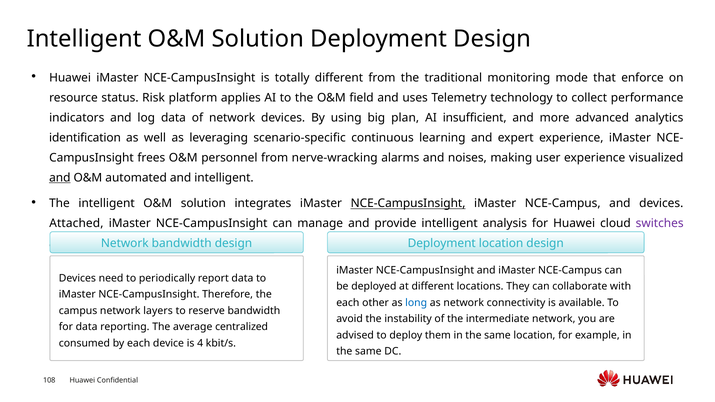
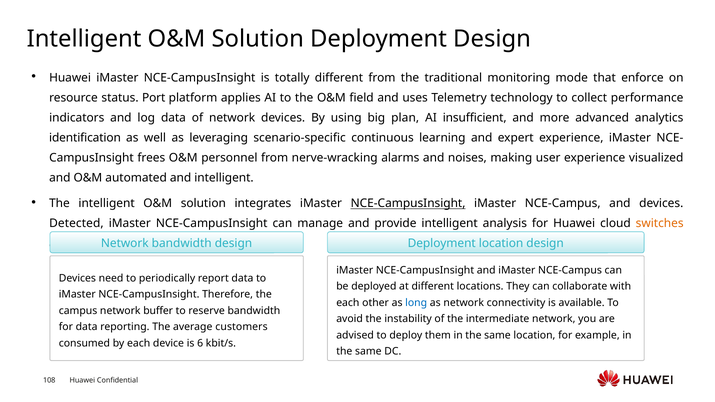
Risk: Risk -> Port (154, 98)
and underline: present -> none (60, 178)
Attached: Attached -> Detected (76, 224)
switches colour: purple -> orange (660, 224)
layers: layers -> buffer (158, 311)
centralized: centralized -> customers (241, 327)
4: 4 -> 6 (200, 343)
